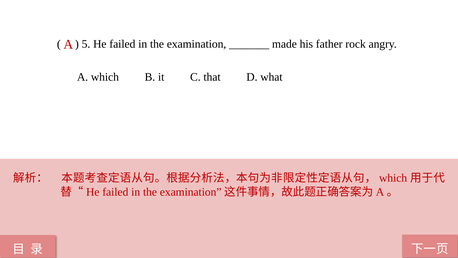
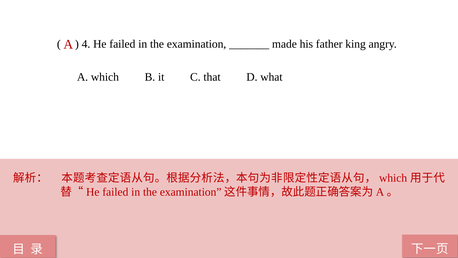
5: 5 -> 4 (86, 44)
rock: rock -> king (356, 44)
